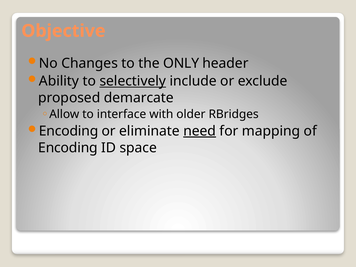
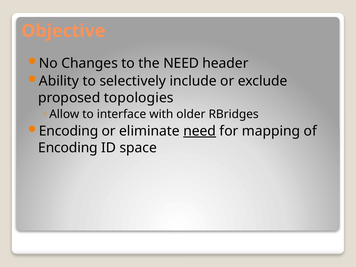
the ONLY: ONLY -> NEED (181, 63)
selectively underline: present -> none (133, 81)
demarcate: demarcate -> topologies (139, 98)
